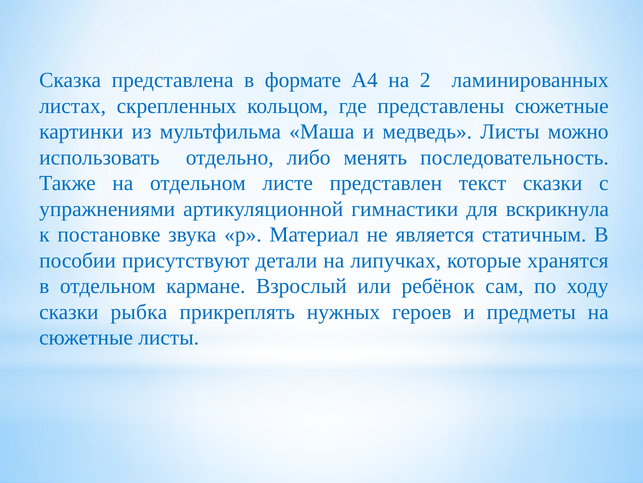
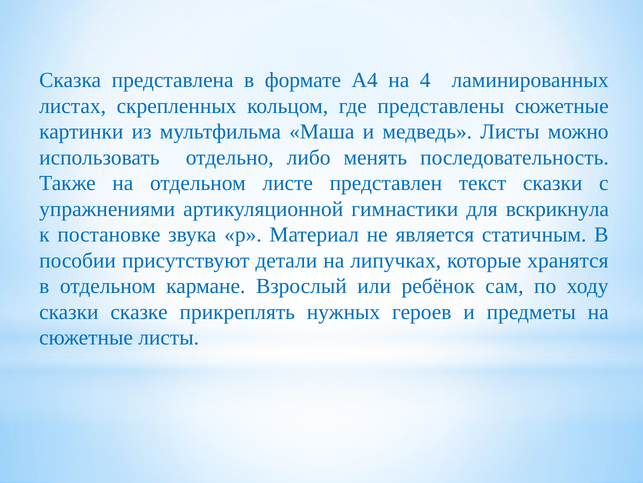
2: 2 -> 4 (425, 80)
рыбка: рыбка -> сказке (139, 312)
